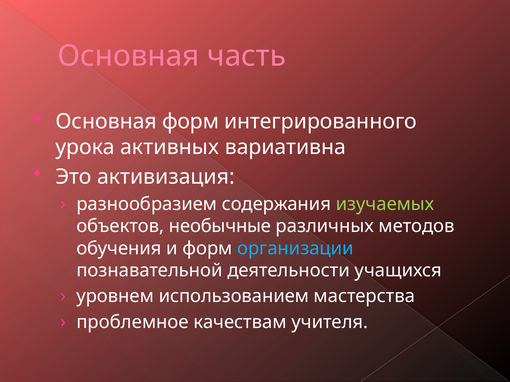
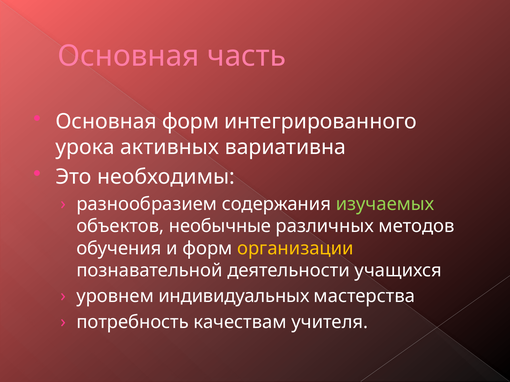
активизация: активизация -> необходимы (166, 177)
организации colour: light blue -> yellow (295, 249)
использованием: использованием -> индивидуальных (234, 297)
проблемное: проблемное -> потребность (133, 322)
